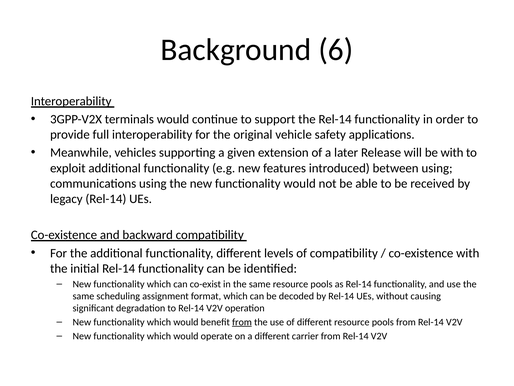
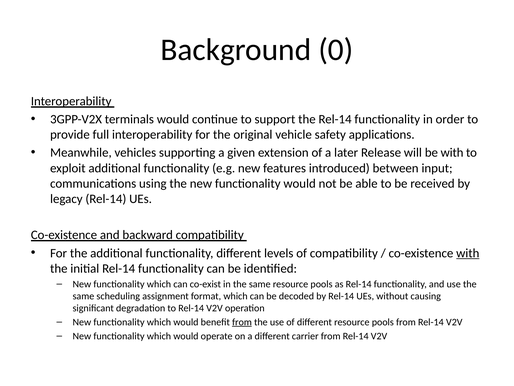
6: 6 -> 0 (336, 50)
between using: using -> input (437, 168)
with underline: none -> present (468, 253)
